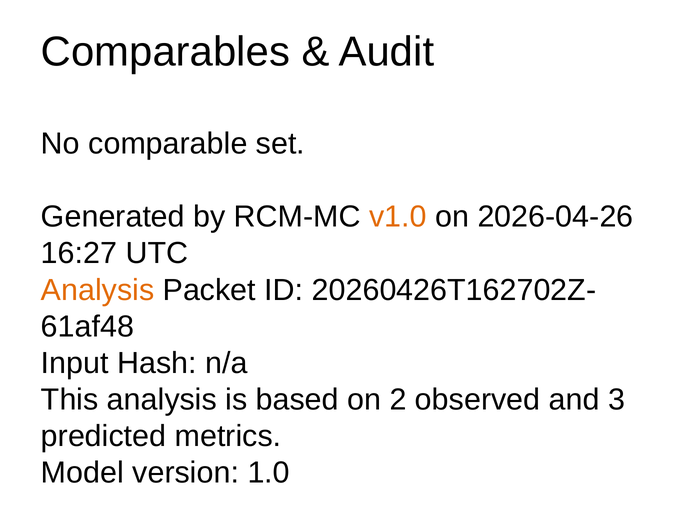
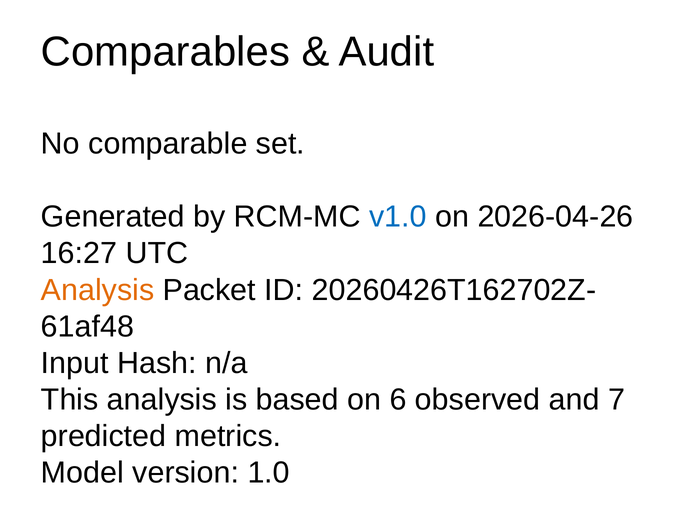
v1.0 colour: orange -> blue (398, 217)
2: 2 -> 6 (398, 399)
3: 3 -> 7 (617, 399)
